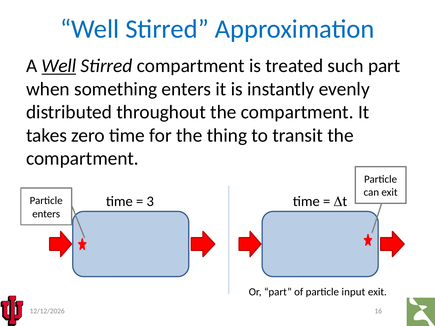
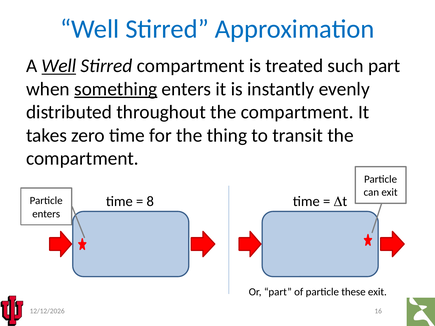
something underline: none -> present (116, 89)
3: 3 -> 8 (150, 201)
input: input -> these (353, 292)
